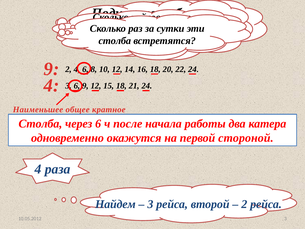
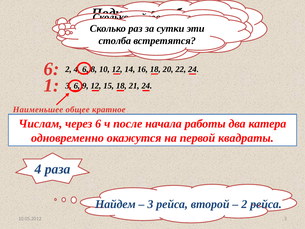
9: 9 -> 6 (52, 69)
4: 4 -> 1 (52, 85)
Столба: Столба -> Числам (40, 124)
стороной: стороной -> квадраты (246, 138)
